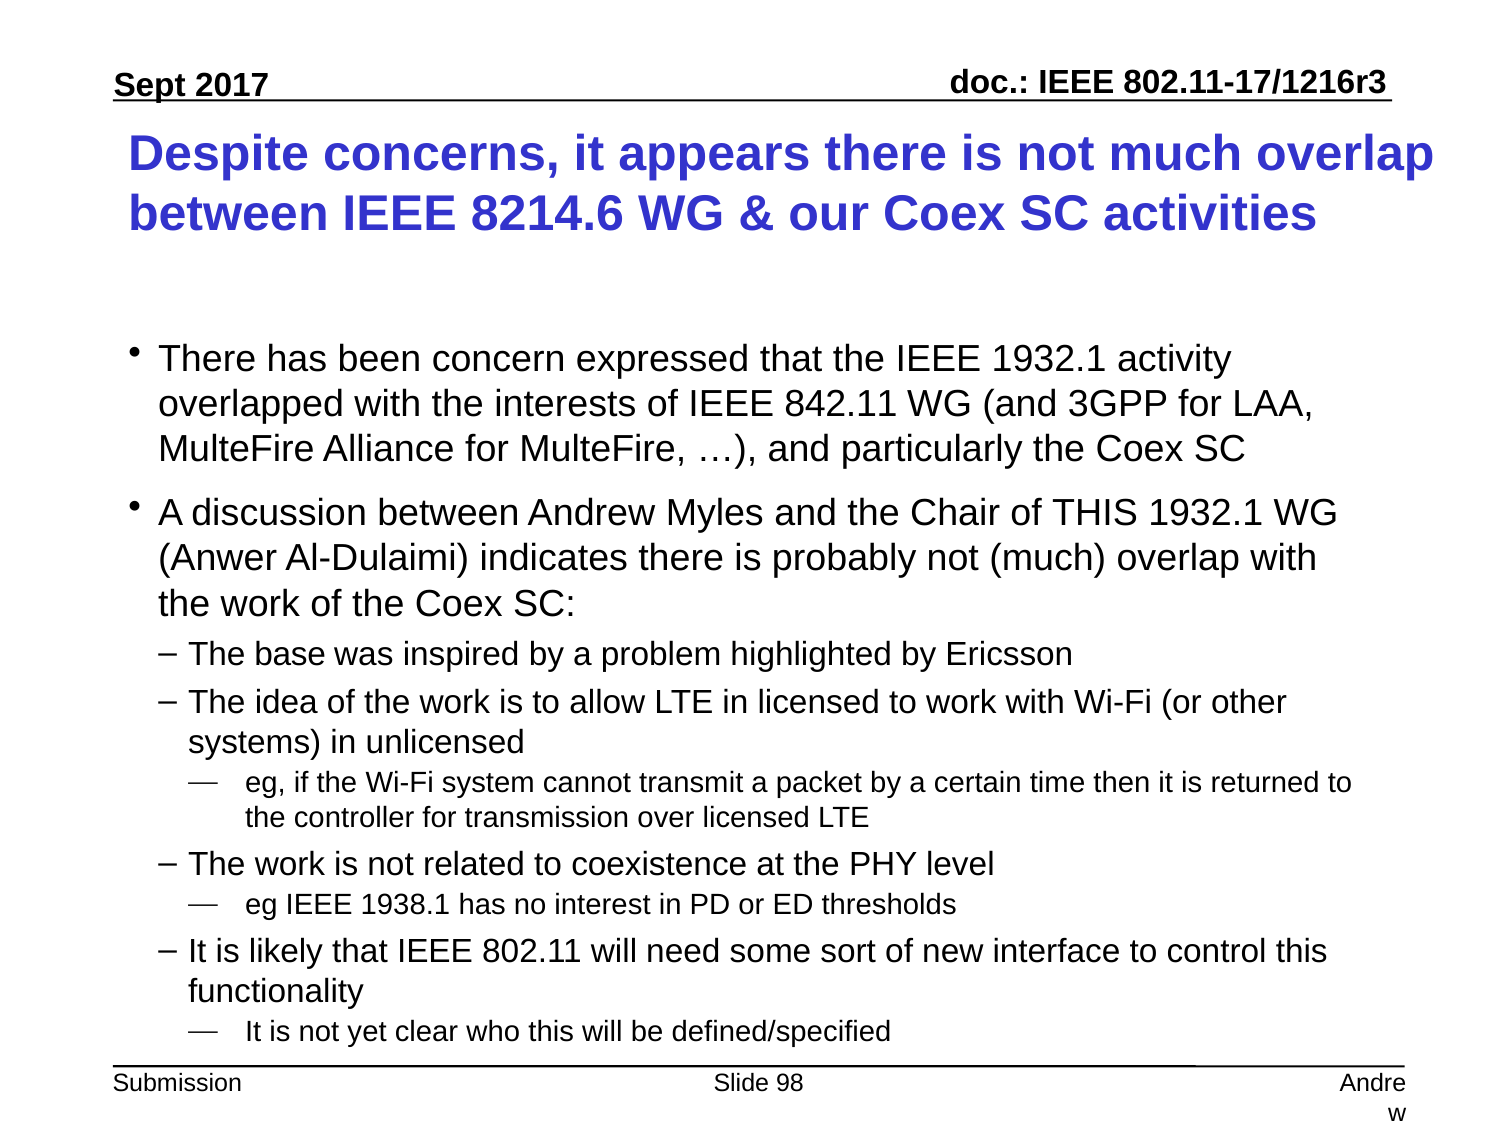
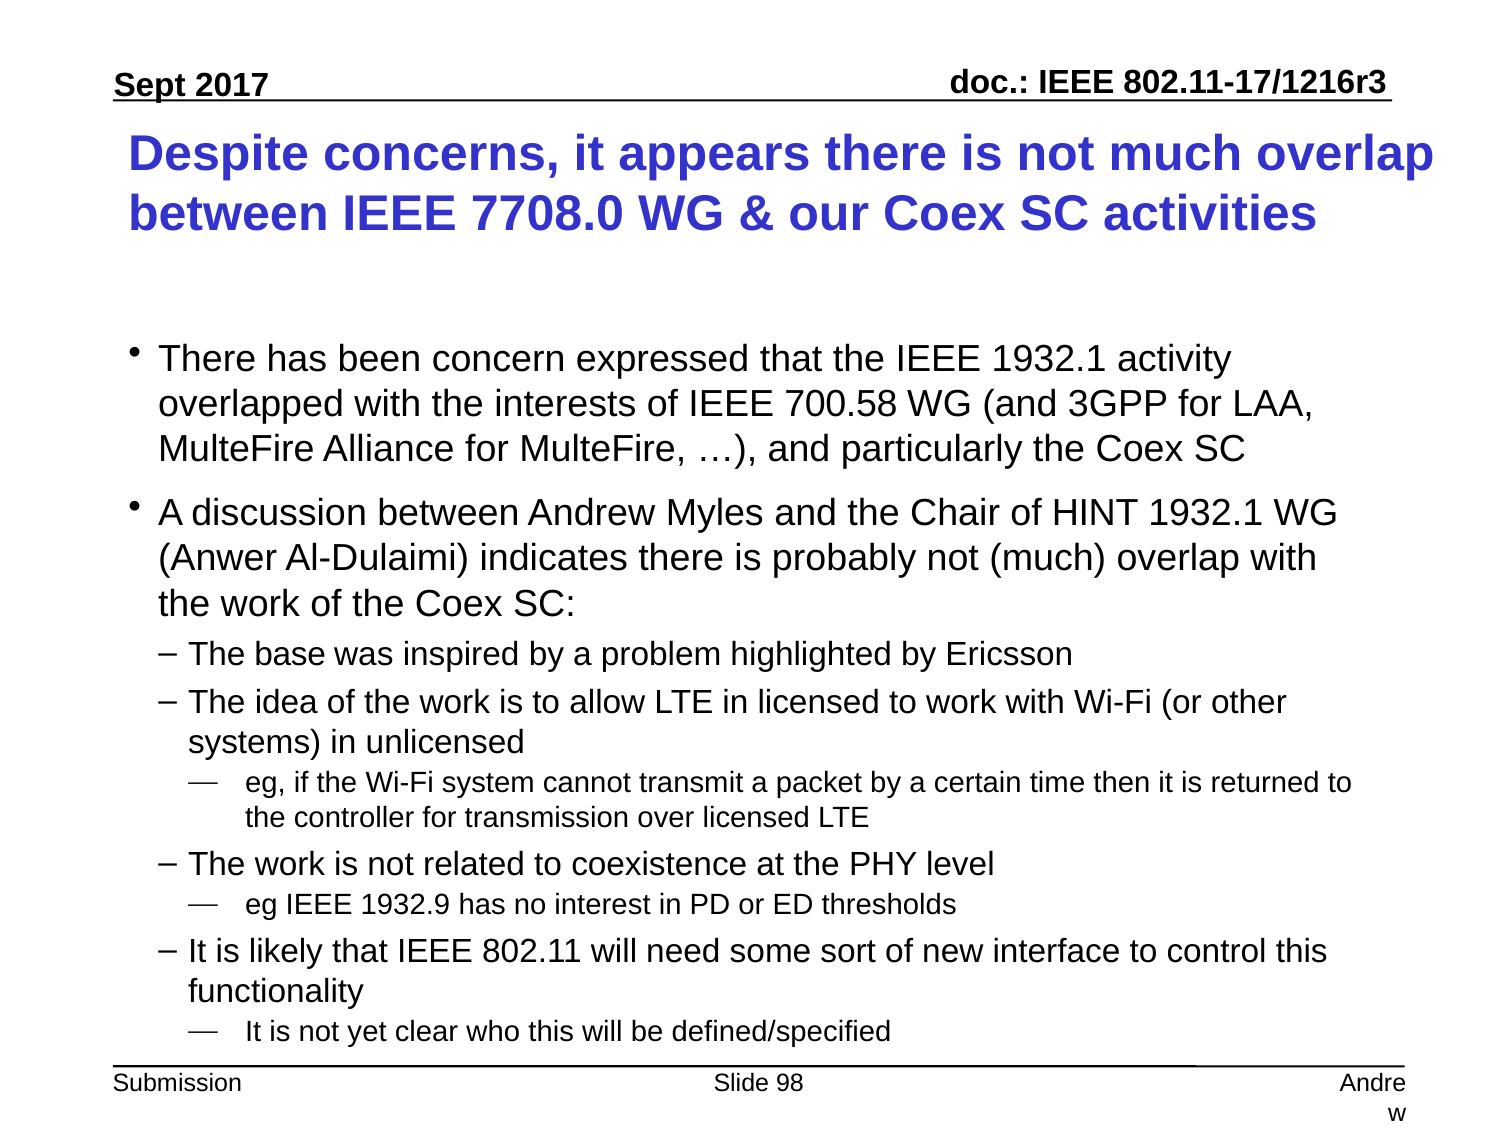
8214.6: 8214.6 -> 7708.0 (547, 214)
842.11: 842.11 -> 700.58 (841, 404)
of THIS: THIS -> HINT (1095, 513)
1938.1: 1938.1 -> 1932.9 (405, 905)
